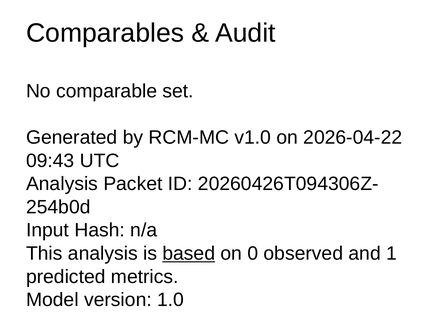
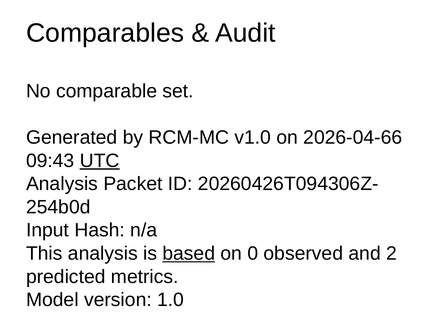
2026-04-22: 2026-04-22 -> 2026-04-66 (353, 138)
UTC underline: none -> present (100, 161)
1: 1 -> 2 (392, 254)
